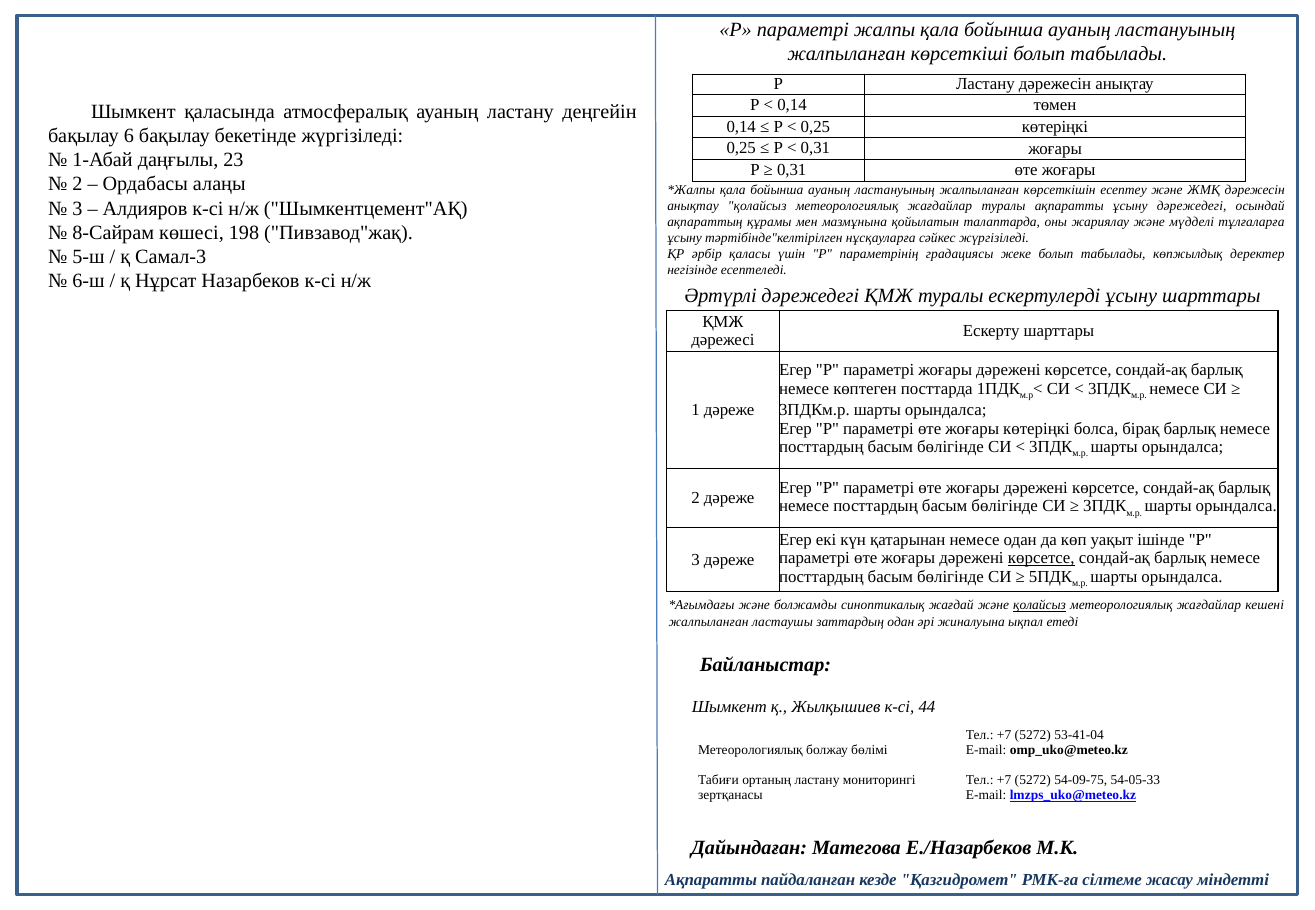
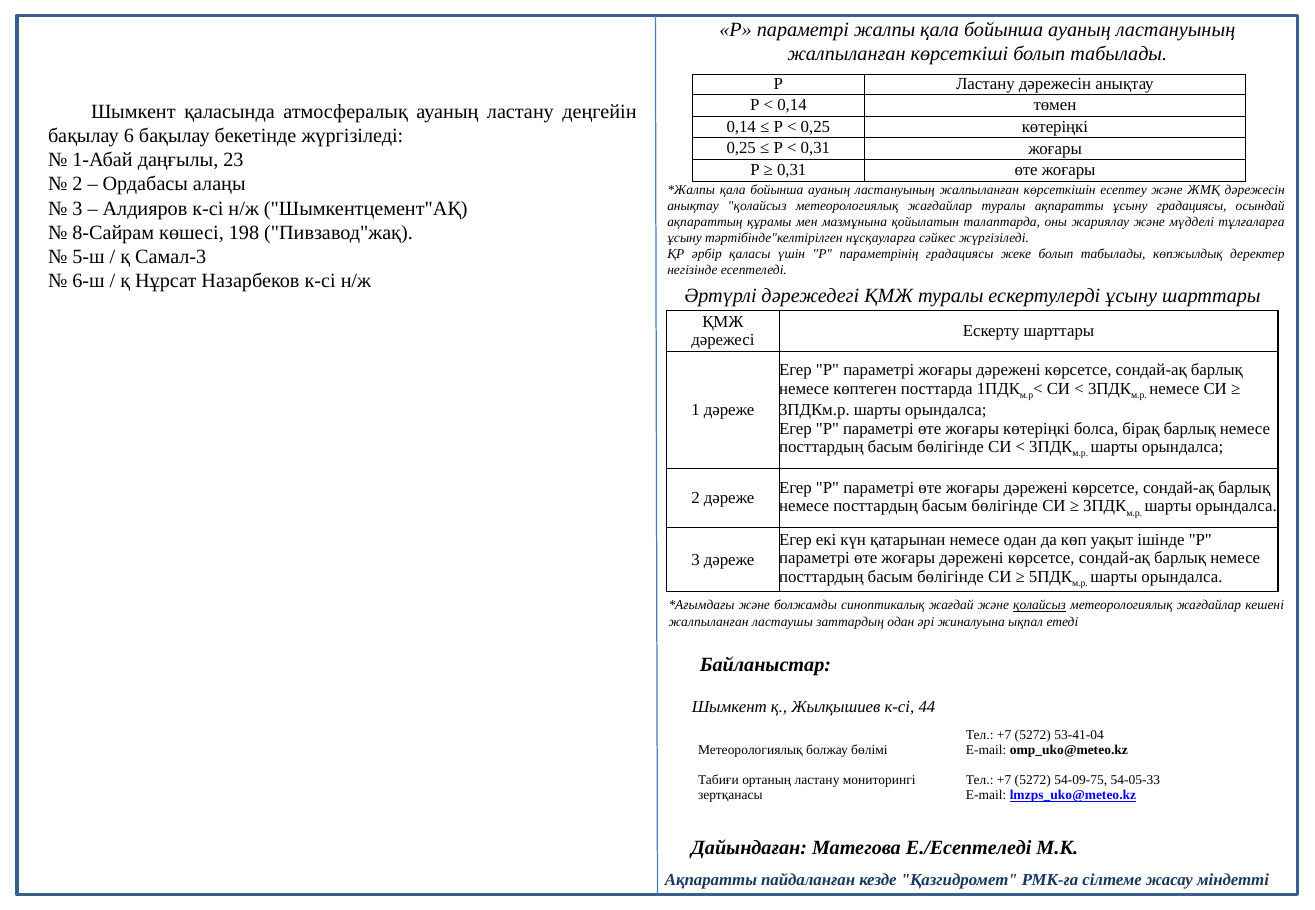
ұсыну дәрежедегі: дәрежедегі -> градациясы (1192, 206)
көрсетсе underline: present -> none (1041, 559)
Е./Назарбеков: Е./Назарбеков -> Е./Есептеледі (969, 848)
